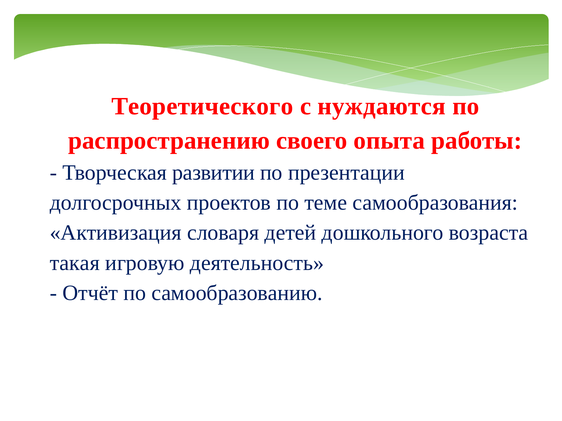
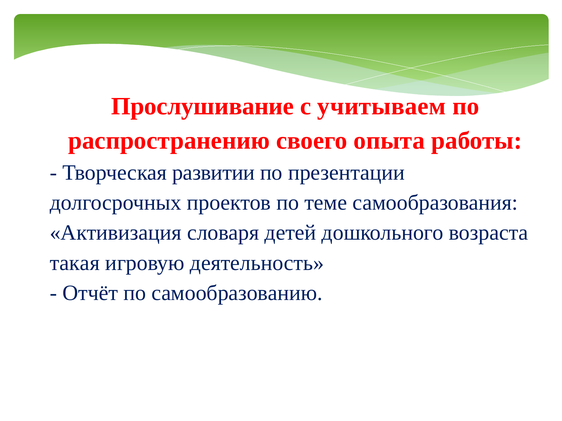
Теоретического: Теоретического -> Прослушивание (203, 106)
нуждаются: нуждаются -> учитываем (382, 106)
